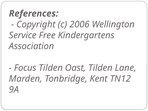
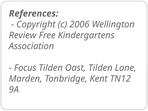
Service: Service -> Review (23, 35)
